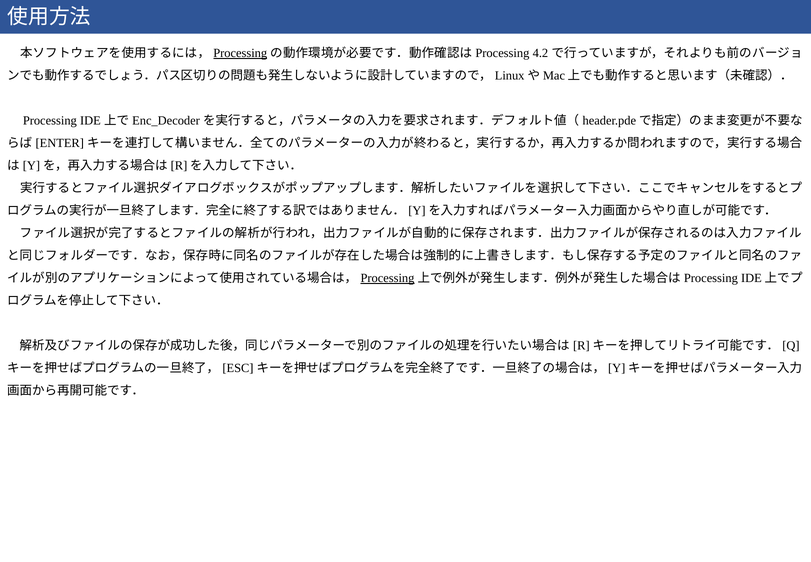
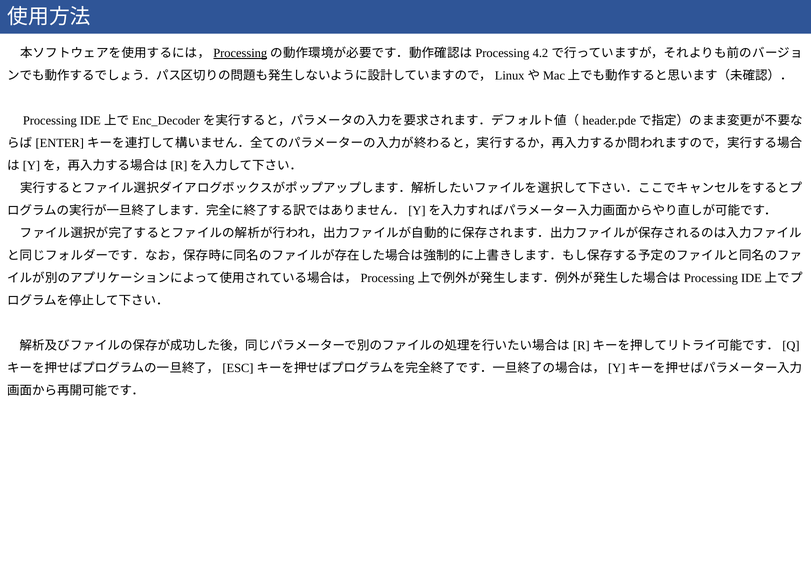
Processing underline: present -> none (387, 278)
